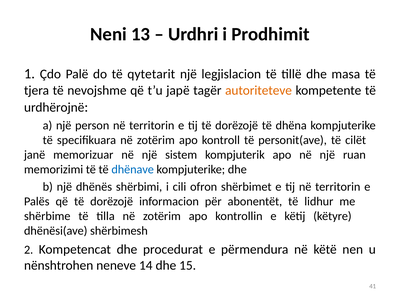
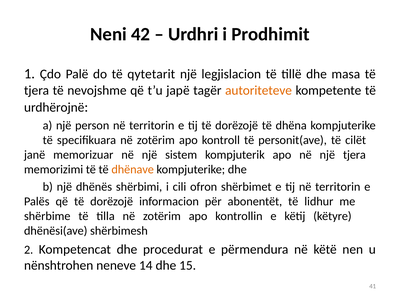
13: 13 -> 42 (141, 34)
një ruan: ruan -> tjera (354, 155)
dhënave colour: blue -> orange (133, 169)
